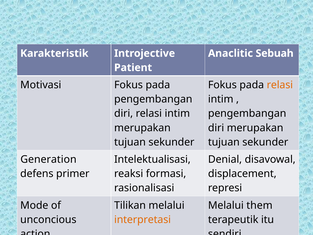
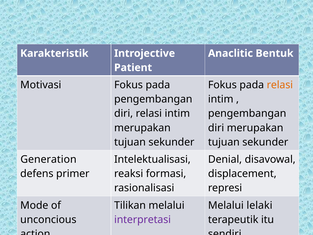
Sebuah: Sebuah -> Bentuk (275, 53)
them: them -> lelaki (259, 205)
interpretasi colour: orange -> purple (143, 219)
